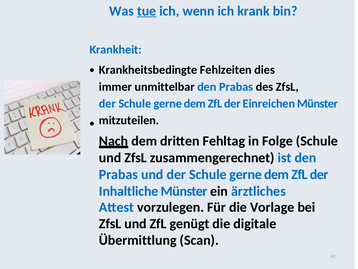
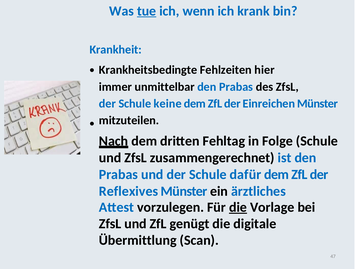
dies: dies -> hier (265, 70)
gerne: gerne -> keine (168, 103)
und der Schule gerne: gerne -> dafür (245, 174)
Inhaltliche: Inhaltliche -> Reflexives (129, 191)
die underline: none -> present (238, 207)
